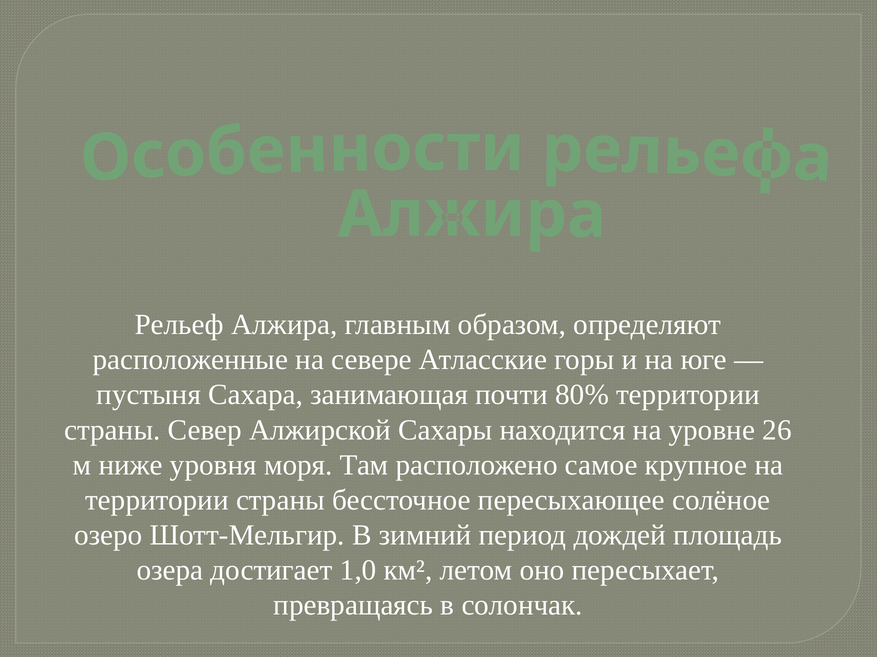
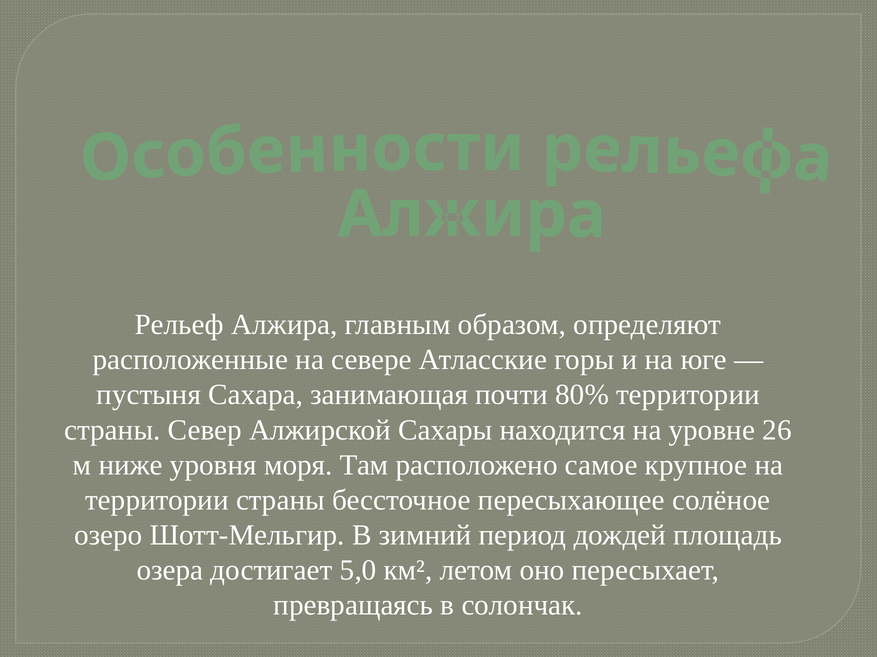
1,0: 1,0 -> 5,0 (358, 571)
